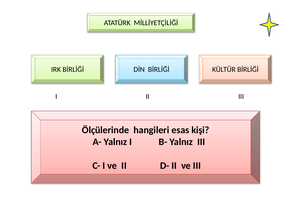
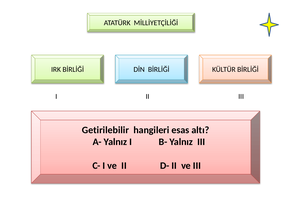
Ölçülerinde: Ölçülerinde -> Getirilebilir (105, 130)
kişi: kişi -> altı (200, 130)
